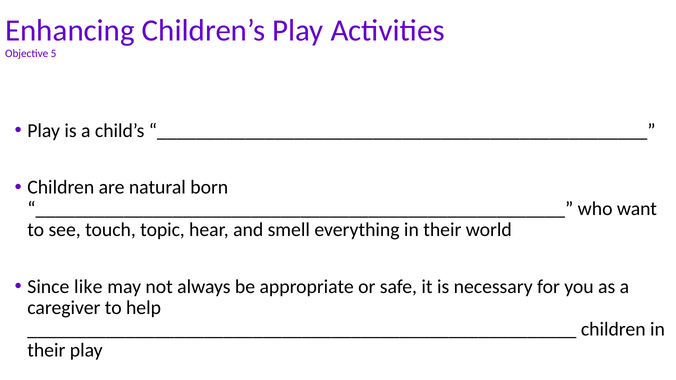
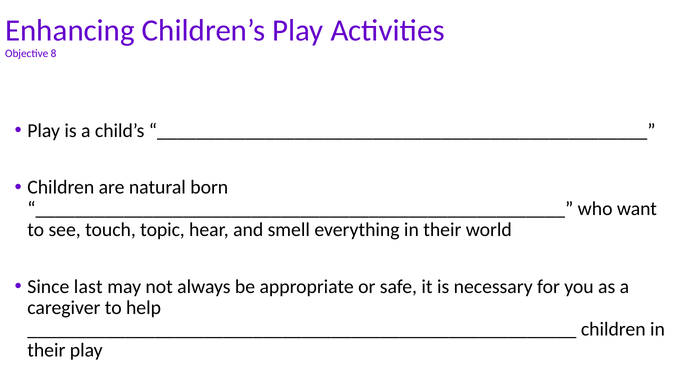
5: 5 -> 8 (54, 53)
like: like -> last (88, 287)
